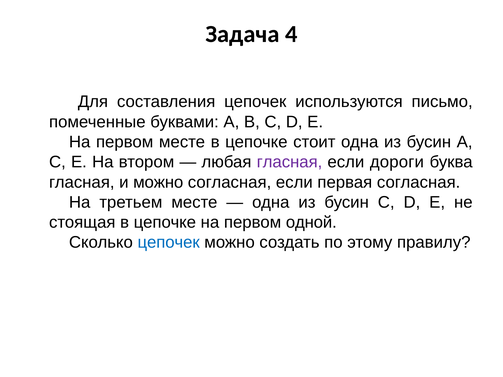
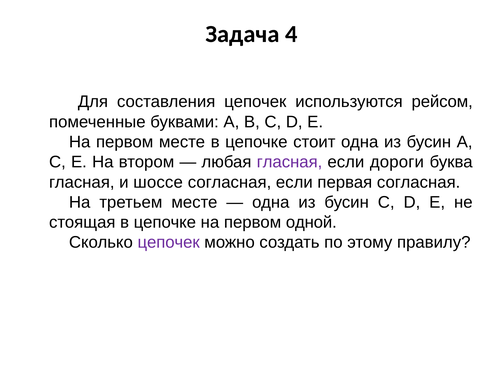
письмо: письмо -> рейсом (442, 102)
и можно: можно -> шоссе (158, 182)
цепочек colour: blue -> purple (169, 243)
